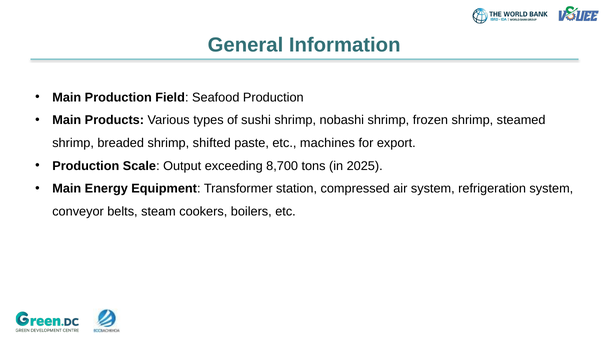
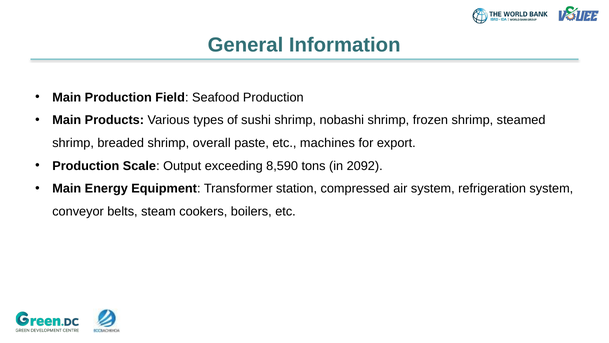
shifted: shifted -> overall (212, 143)
8,700: 8,700 -> 8,590 (282, 166)
2025: 2025 -> 2092 (365, 166)
